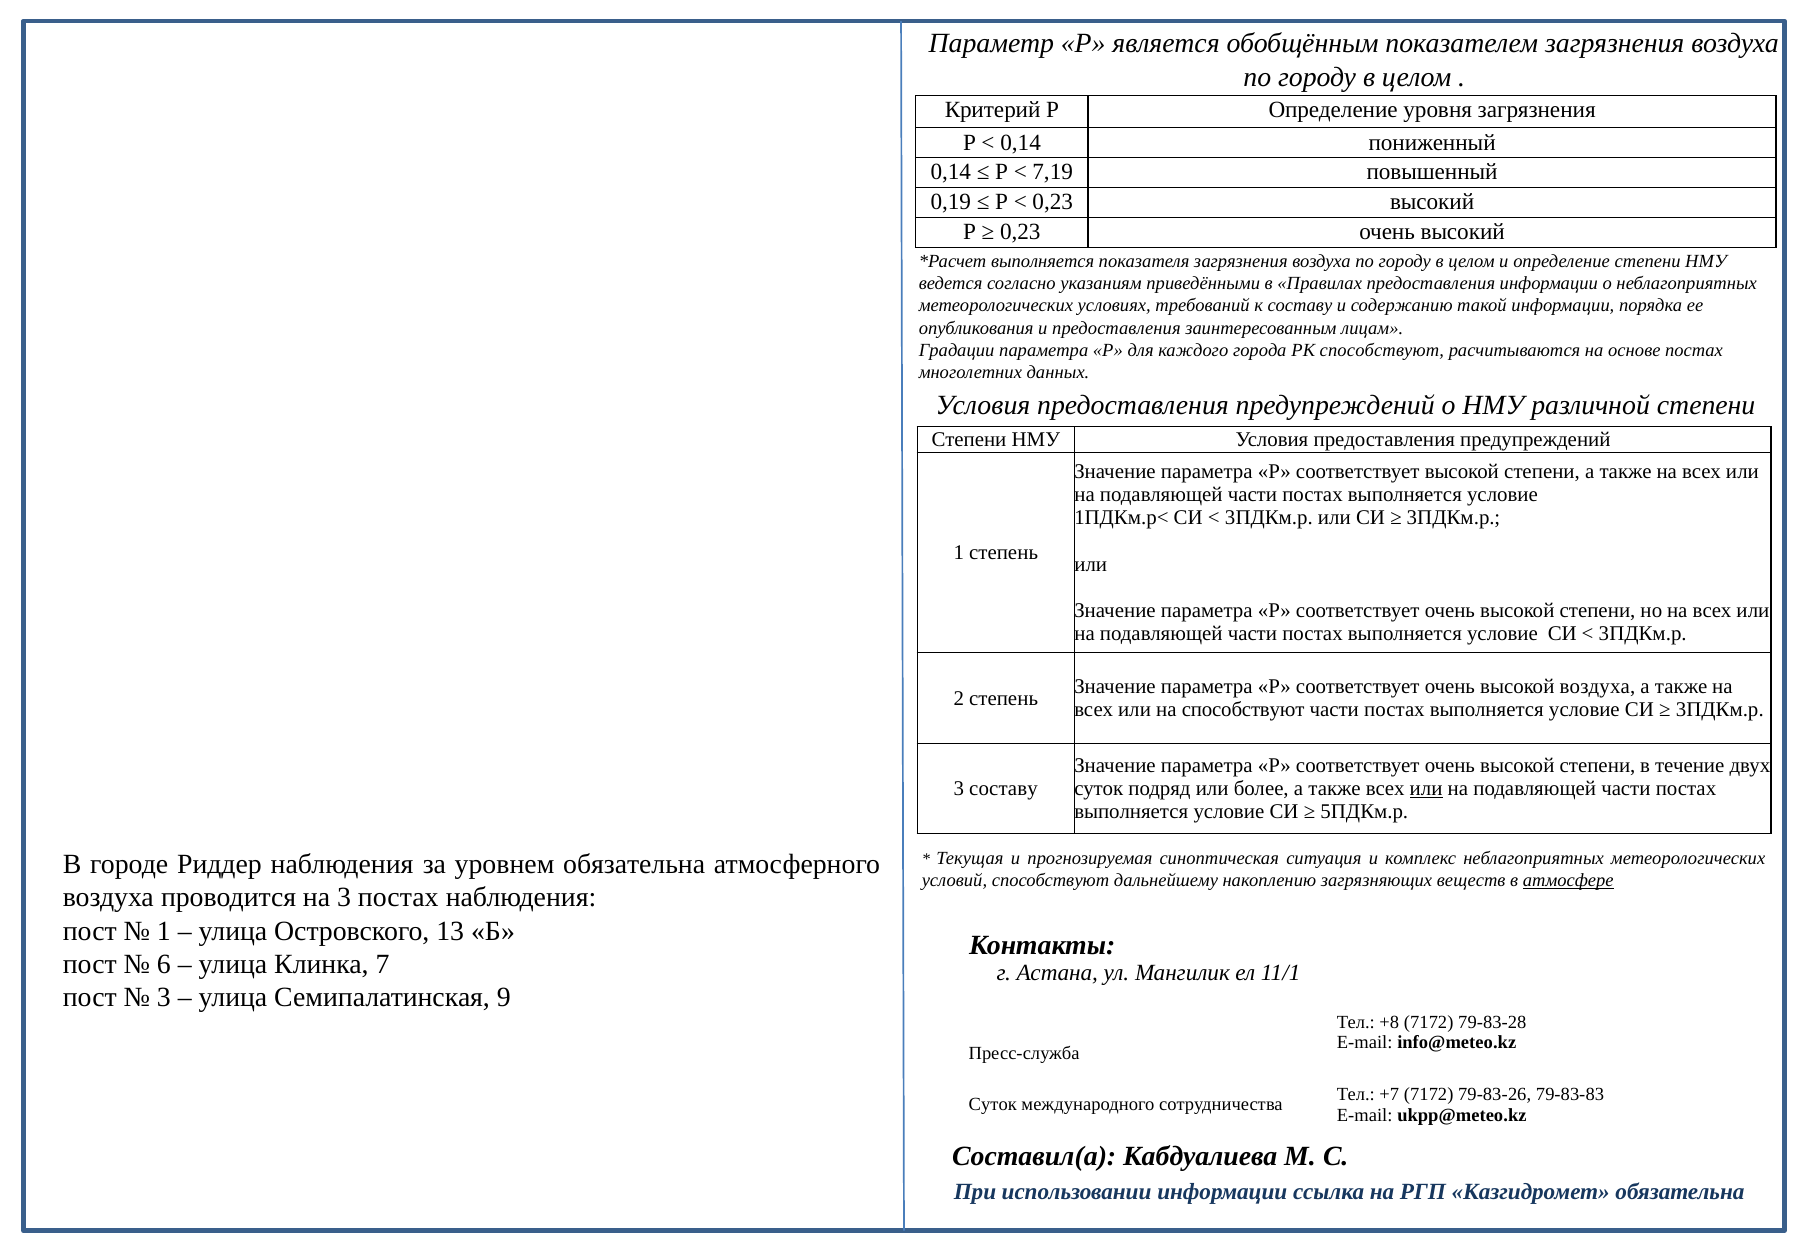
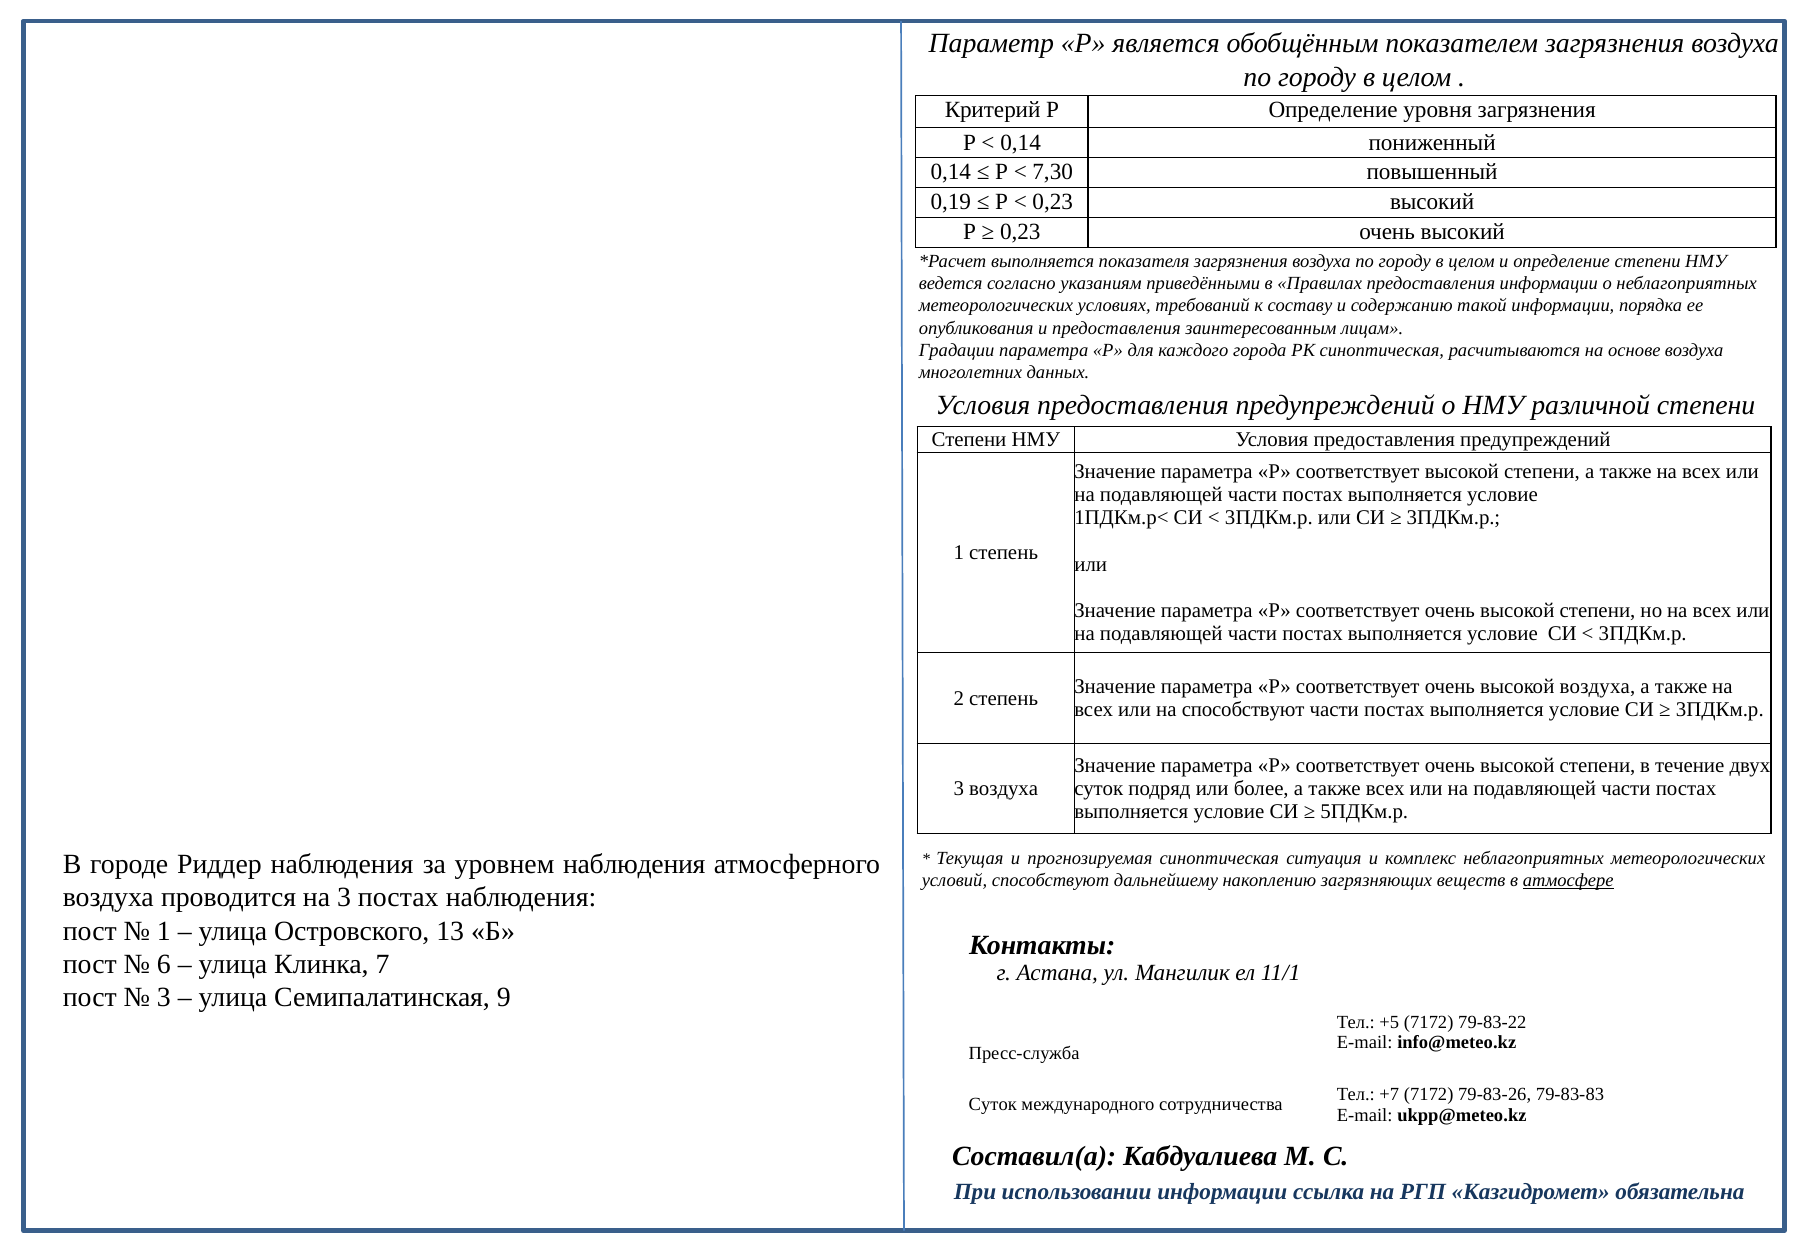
7,19: 7,19 -> 7,30 (1053, 172)
РК способствуют: способствуют -> синоптическая (1382, 350)
основе постах: постах -> воздуха (1694, 350)
3 составу: составу -> воздуха (1004, 789)
или underline: present -> none (1426, 789)
уровнем обязательна: обязательна -> наблюдения (634, 864)
+8: +8 -> +5 (1389, 1022)
79-83-28: 79-83-28 -> 79-83-22 (1492, 1022)
